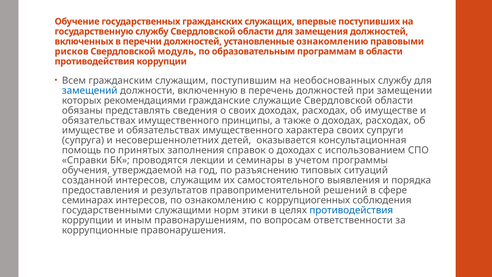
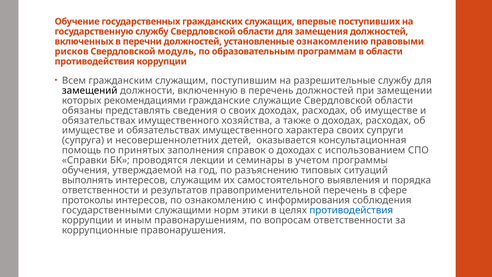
необоснованных: необоснованных -> разрешительные (335, 80)
замещений colour: blue -> black (90, 90)
принципы: принципы -> хозяйства (247, 120)
созданной: созданной -> выполнять (88, 180)
предоставления: предоставления -> ответственности (101, 190)
правоприменительной решений: решений -> перечень (345, 190)
семинарах: семинарах -> протоколы (88, 200)
коррупциогенных: коррупциогенных -> информирования (308, 200)
